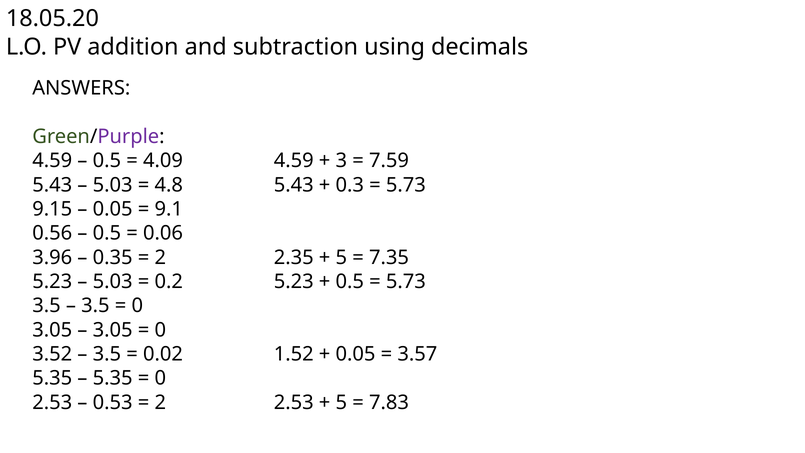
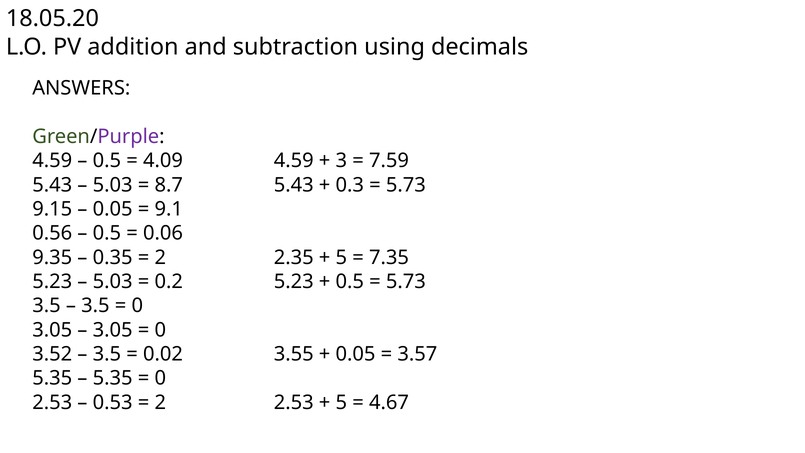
4.8: 4.8 -> 8.7 (169, 185)
3.96: 3.96 -> 9.35 (52, 257)
1.52: 1.52 -> 3.55 (294, 354)
7.83: 7.83 -> 4.67 (389, 402)
